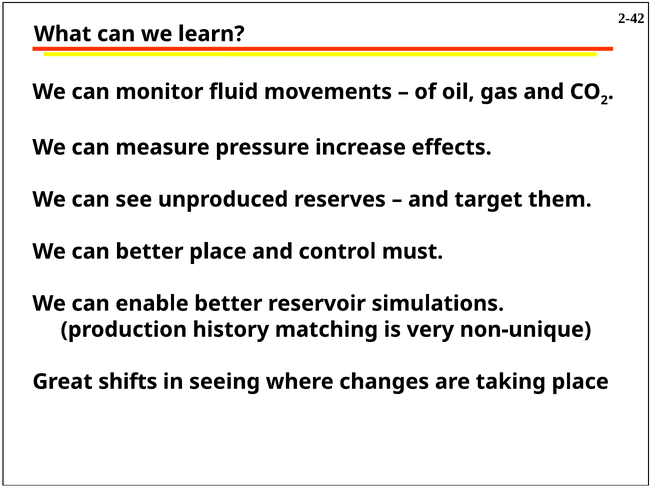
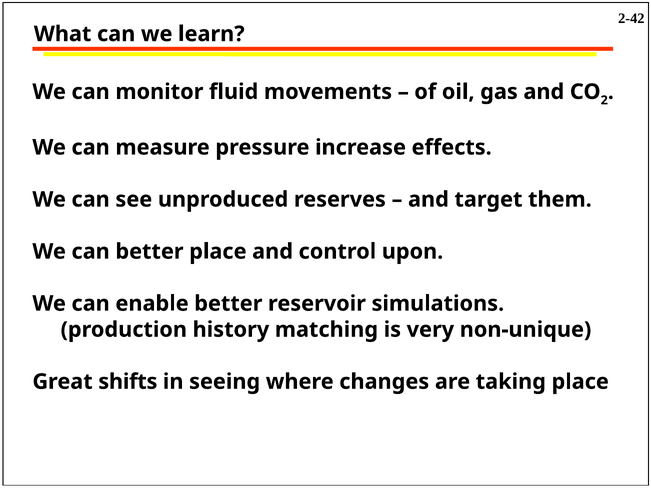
must: must -> upon (413, 252)
